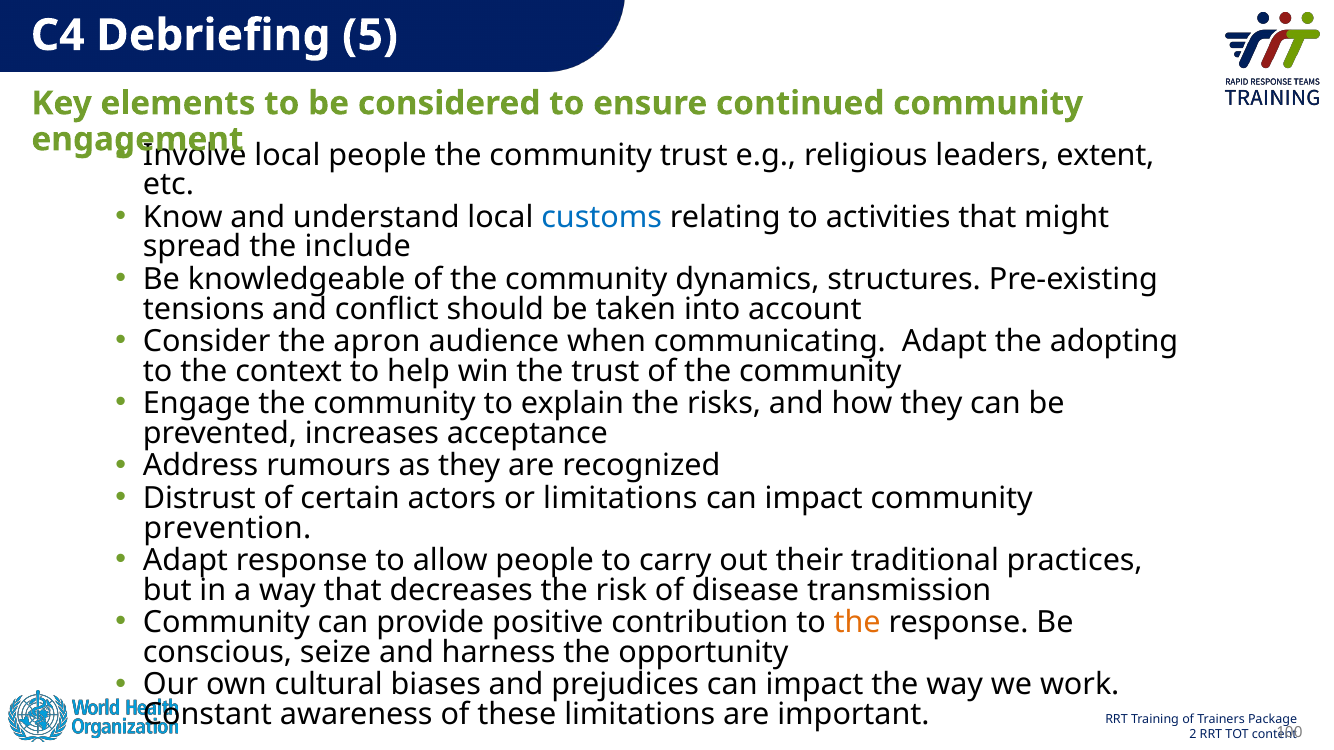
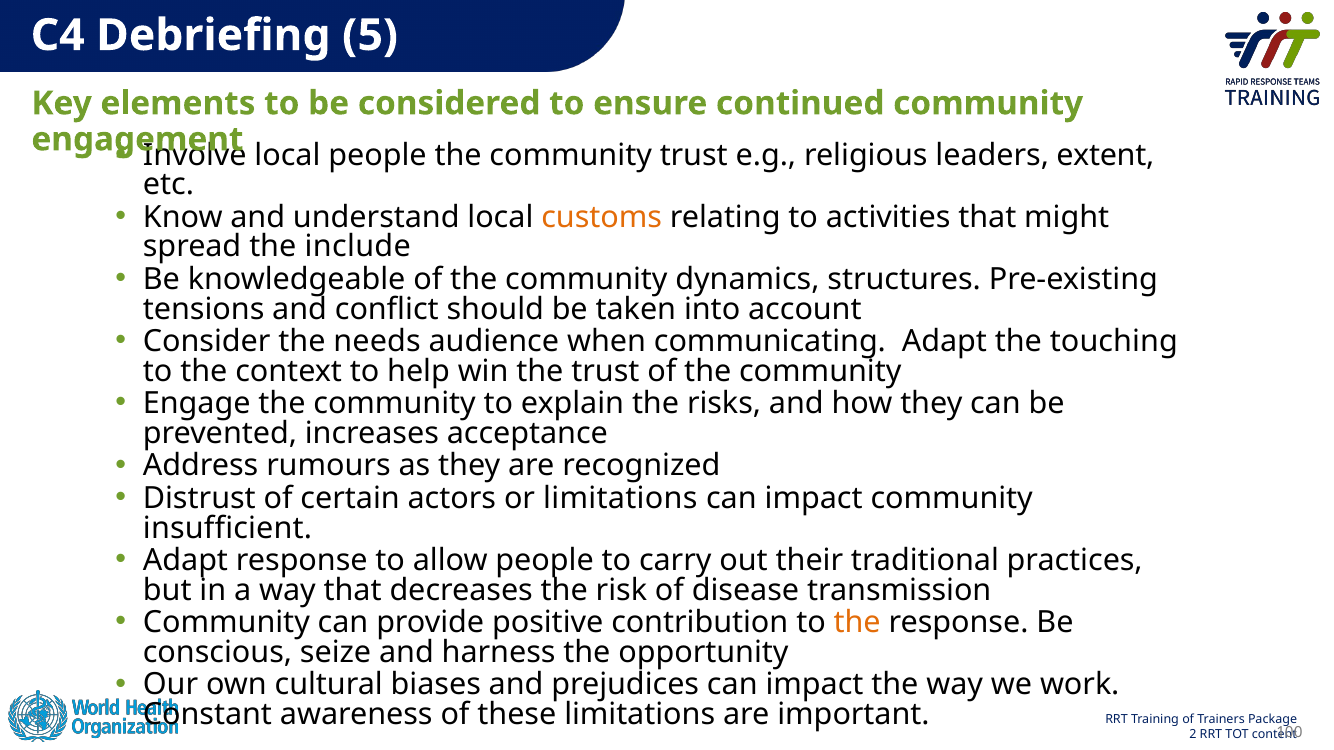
customs colour: blue -> orange (602, 217)
apron: apron -> needs (377, 342)
adopting: adopting -> touching (1114, 342)
prevention: prevention -> insufficient (227, 528)
